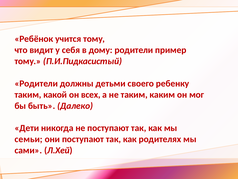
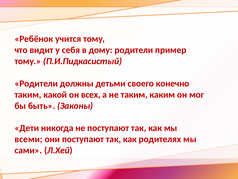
ребенку: ребенку -> конечно (173, 83)
Далеко: Далеко -> Законы (75, 105)
семьи: семьи -> всеми (29, 139)
